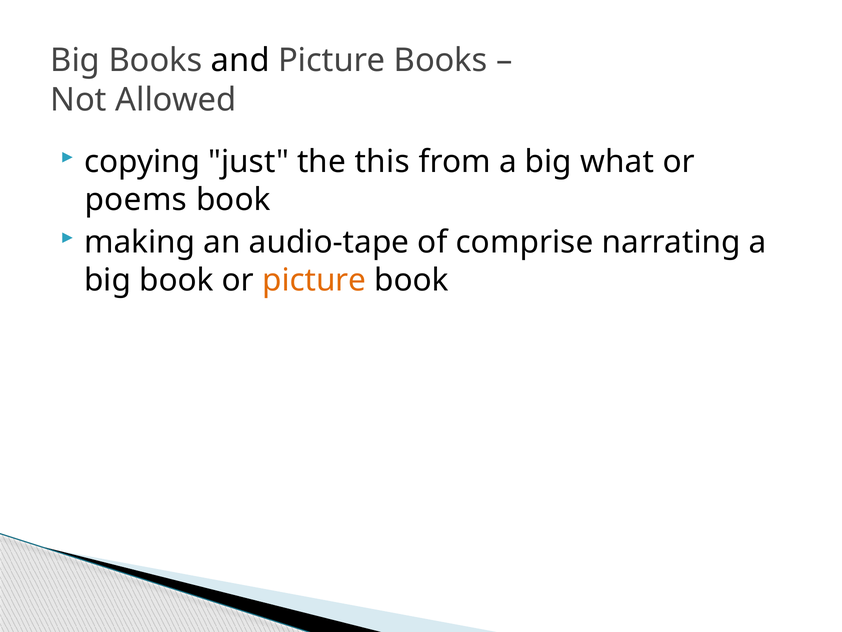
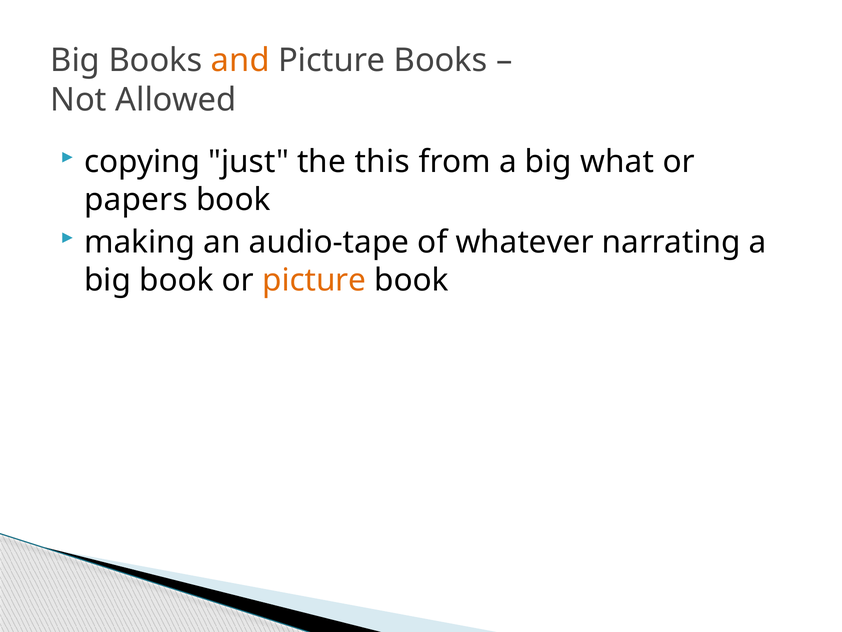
and colour: black -> orange (240, 61)
poems: poems -> papers (136, 200)
comprise: comprise -> whatever (525, 242)
